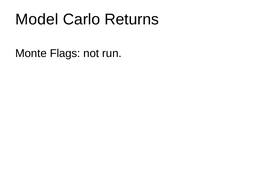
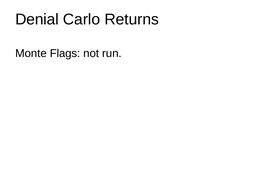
Model: Model -> Denial (37, 19)
